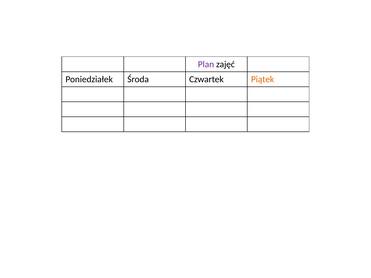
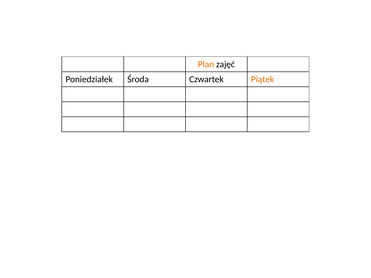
Plan colour: purple -> orange (206, 64)
